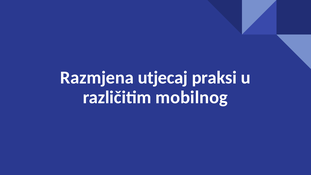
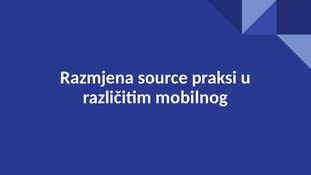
utjecaj: utjecaj -> source (163, 77)
